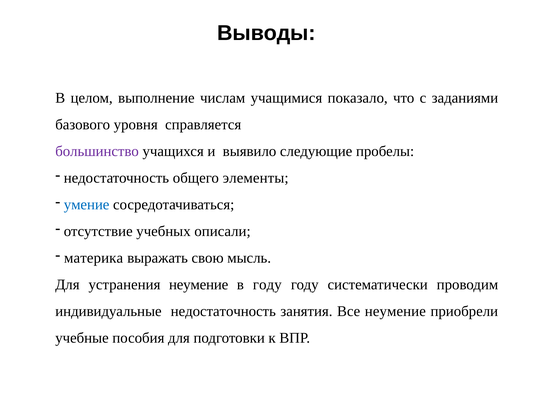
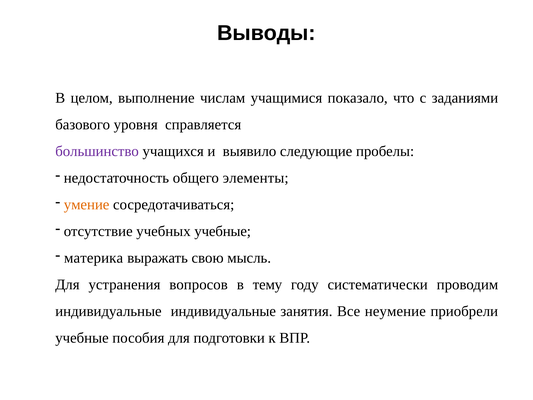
умение colour: blue -> orange (87, 204)
учебных описали: описали -> учебные (223, 231)
устранения неумение: неумение -> вопросов (199, 284)
в году: году -> тему (267, 284)
индивидуальные недостаточность: недостаточность -> индивидуальные (223, 311)
